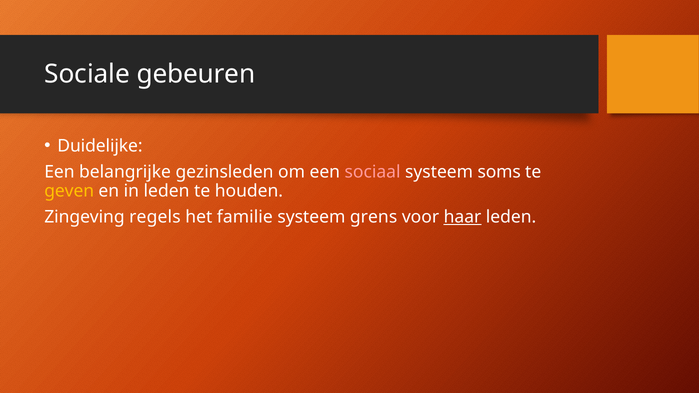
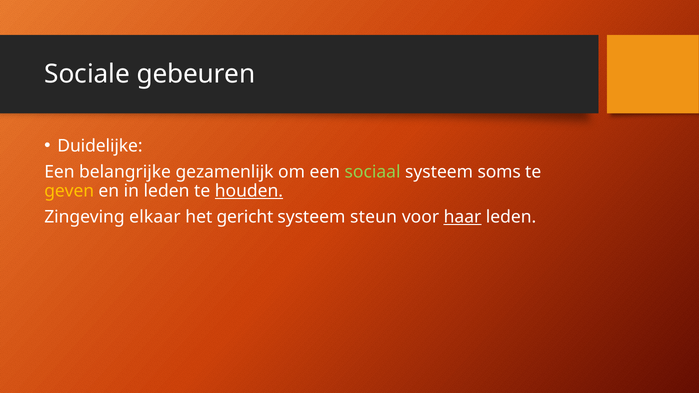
gezinsleden: gezinsleden -> gezamenlijk (225, 172)
sociaal colour: pink -> light green (373, 172)
houden underline: none -> present (249, 191)
regels: regels -> elkaar (155, 217)
familie: familie -> gericht (245, 217)
grens: grens -> steun (374, 217)
